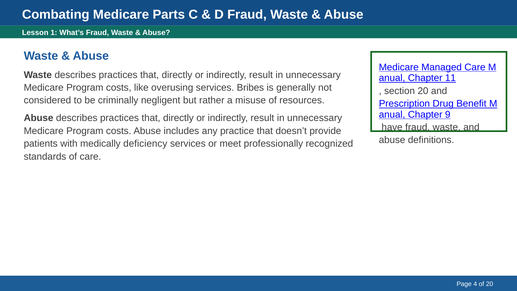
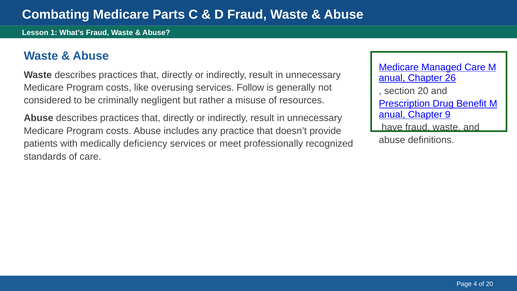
11: 11 -> 26 (450, 78)
Bribes: Bribes -> Follow (250, 88)
